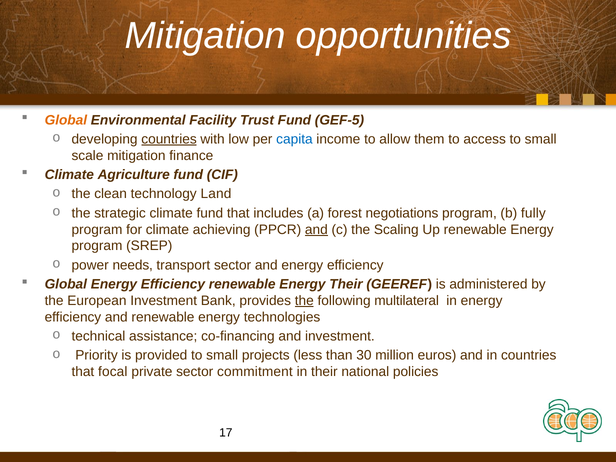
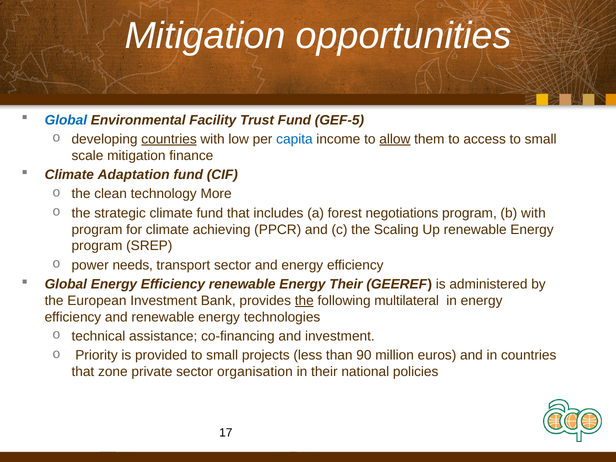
Global colour: orange -> blue (66, 120)
allow underline: none -> present (395, 139)
Agriculture: Agriculture -> Adaptation (134, 175)
Land: Land -> More (216, 194)
b fully: fully -> with (533, 213)
and underline: present -> none (316, 230)
30: 30 -> 90 (364, 355)
focal: focal -> zone (113, 372)
commitment: commitment -> organisation (255, 372)
